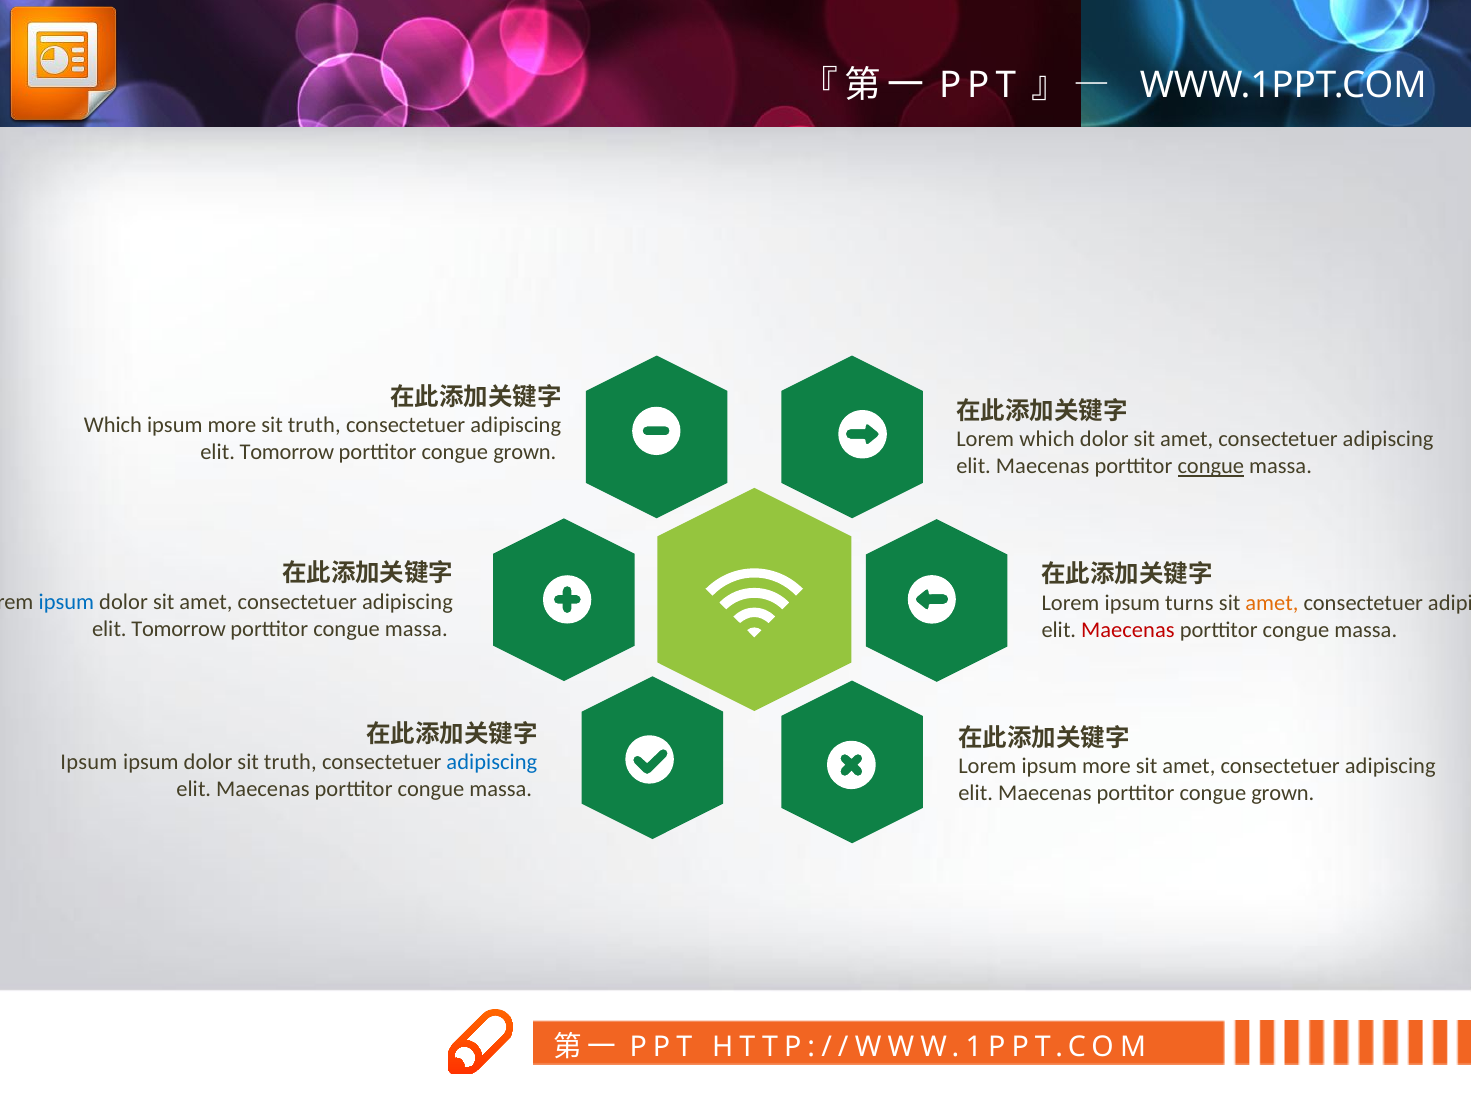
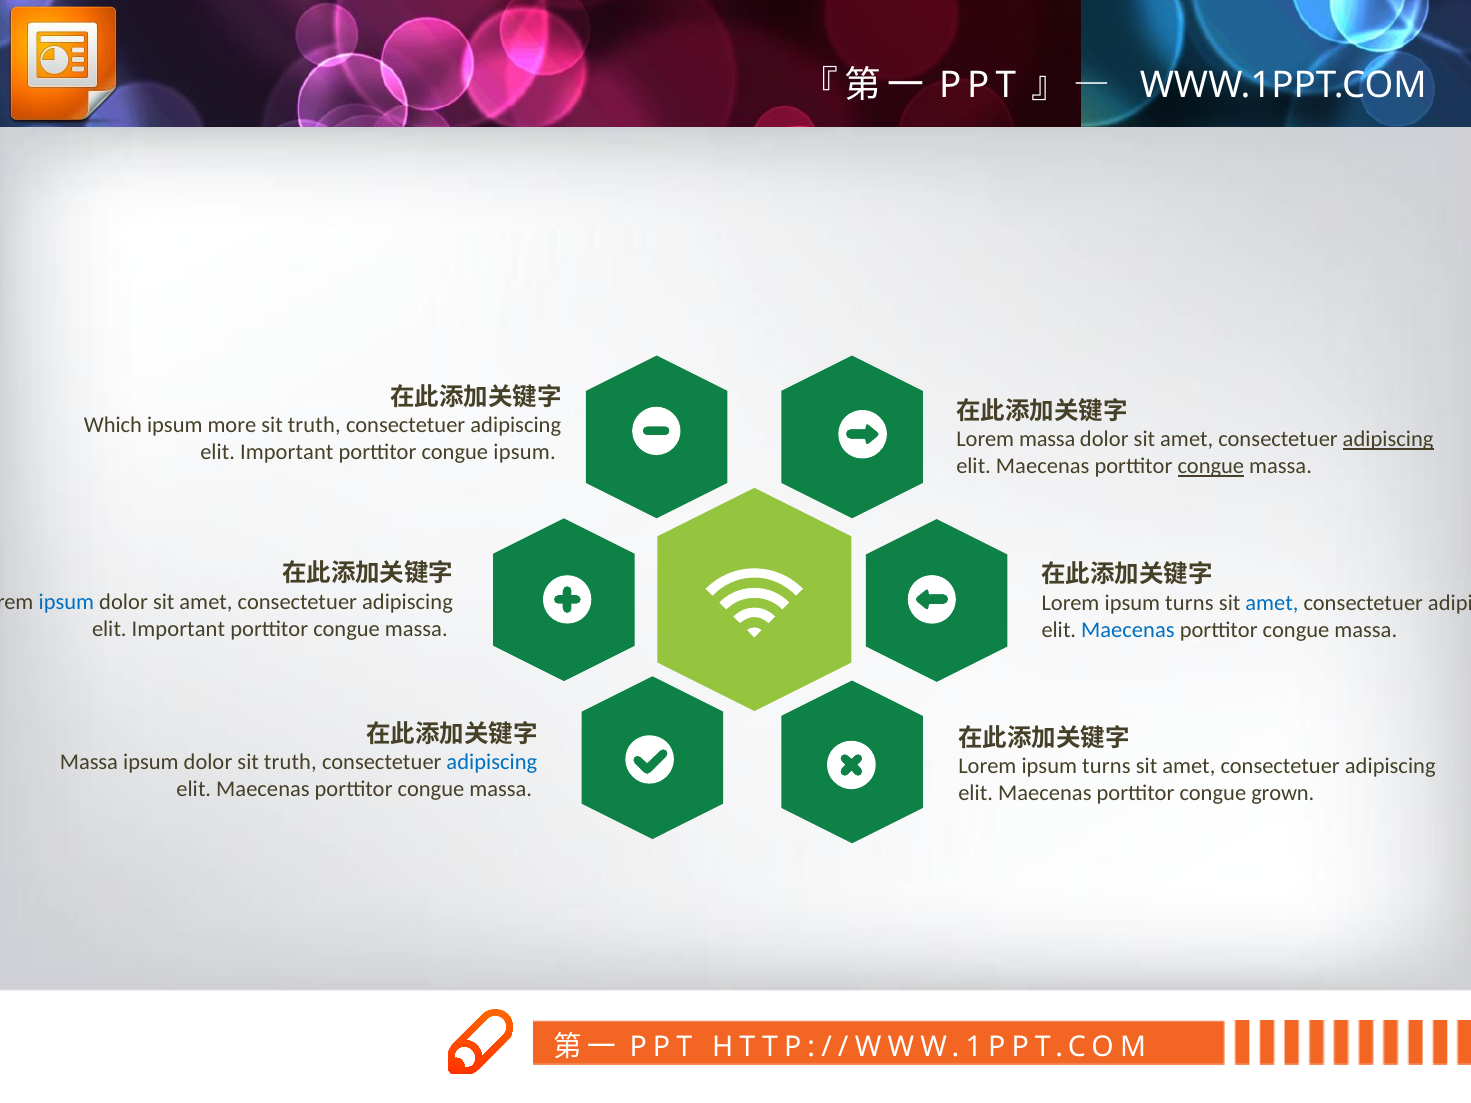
Lorem which: which -> massa (1047, 440)
adipiscing underline: none -> present (1388, 440)
Tomorrow: Tomorrow -> Important (287, 453)
grown: grown -> ipsum (525, 453)
amet colour: orange -> blue (1272, 603)
Tomorrow: Tomorrow -> Important (178, 629)
Maecenas colour: red -> blue (1128, 630)
Ipsum: Ipsum -> Massa (89, 762)
more: more -> turns (1106, 767)
